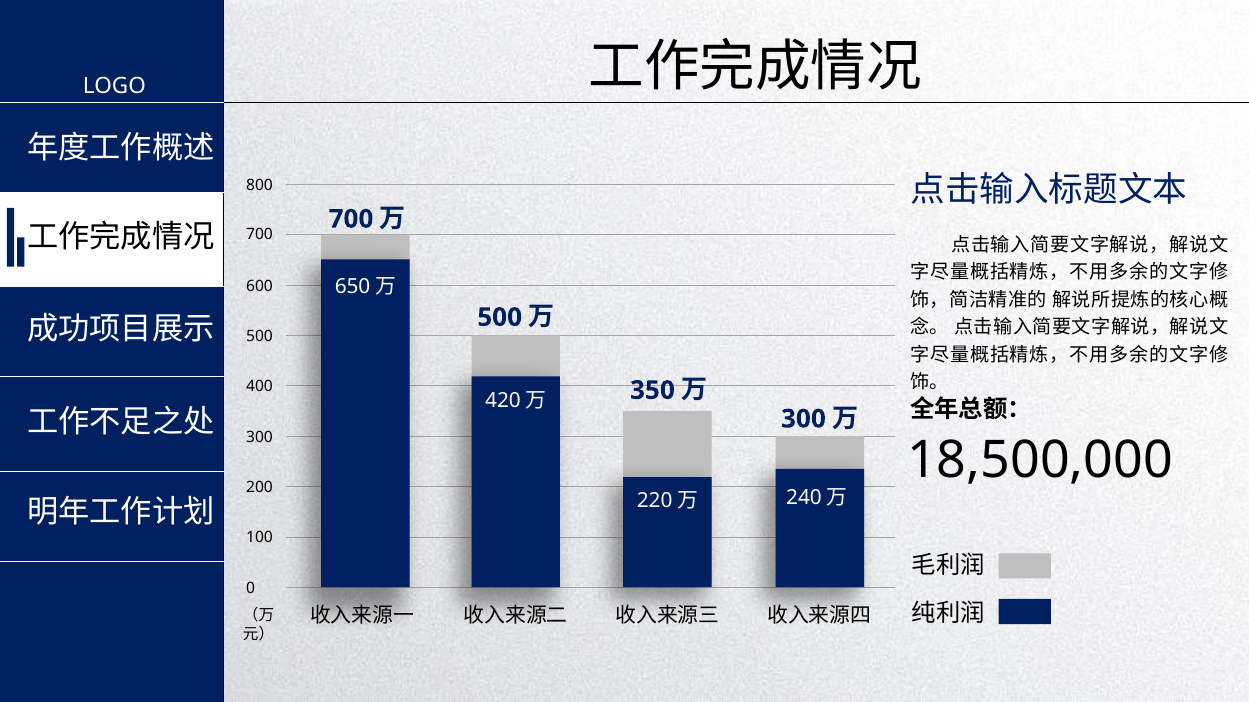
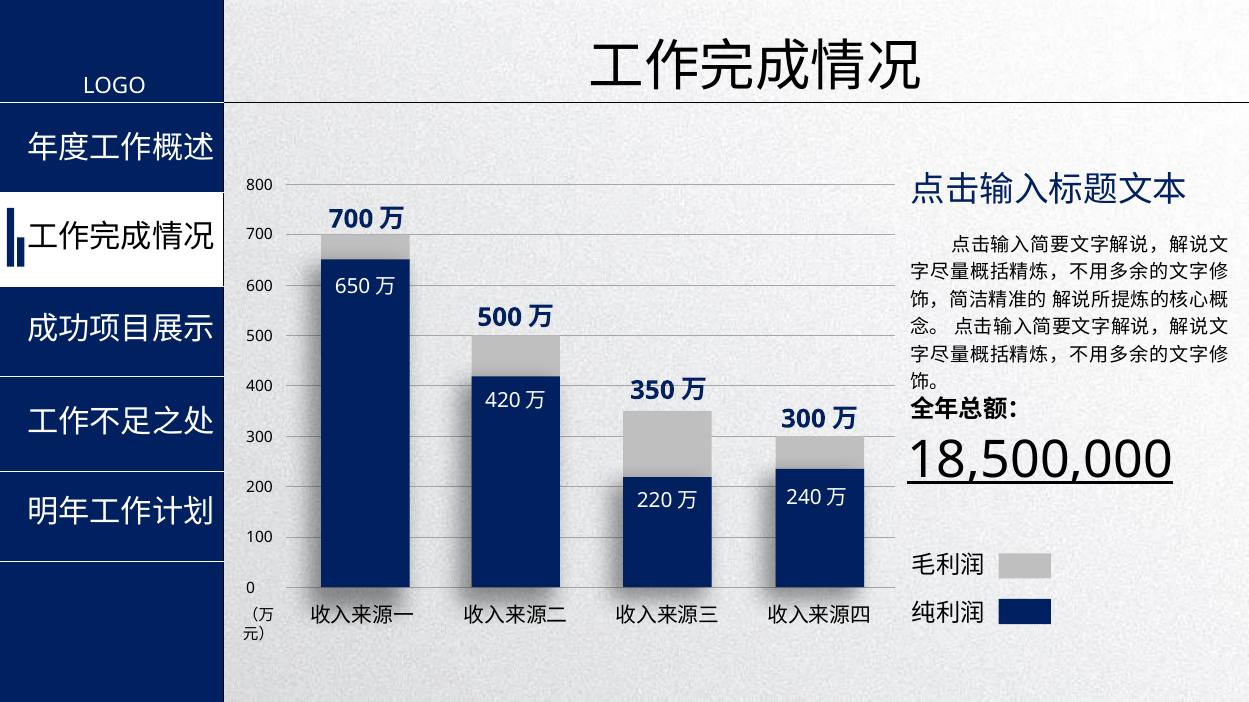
18,500,000 underline: none -> present (1040, 461)
